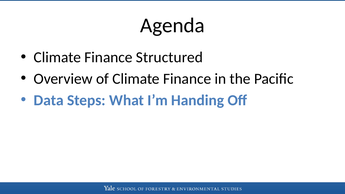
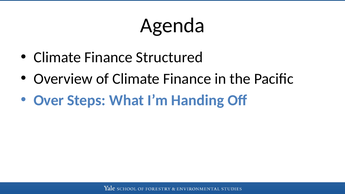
Data: Data -> Over (49, 100)
